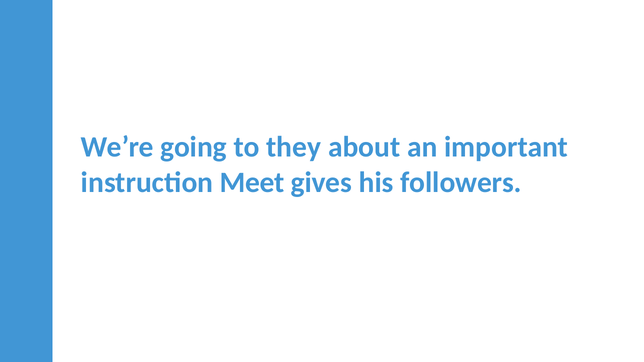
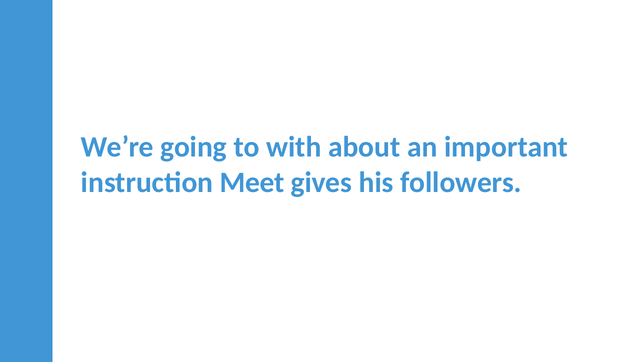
they: they -> with (294, 147)
